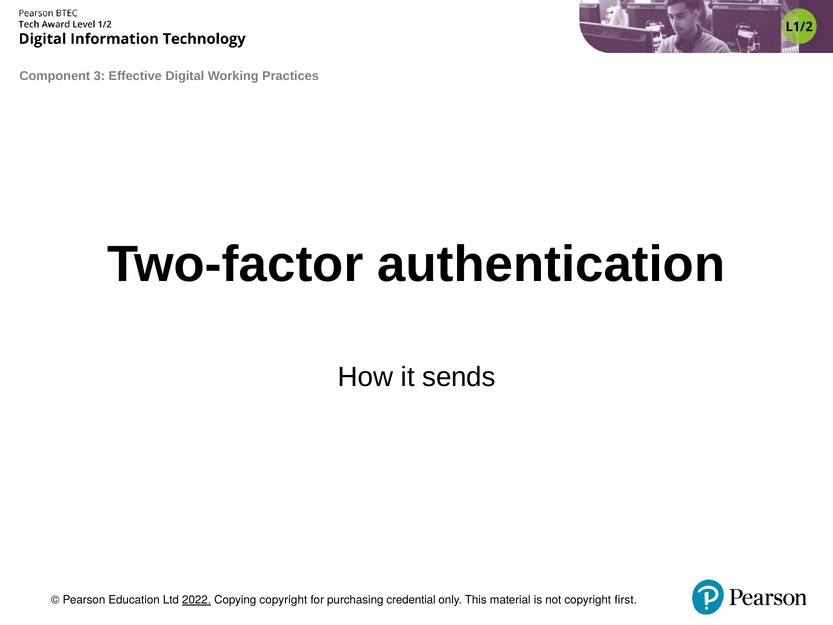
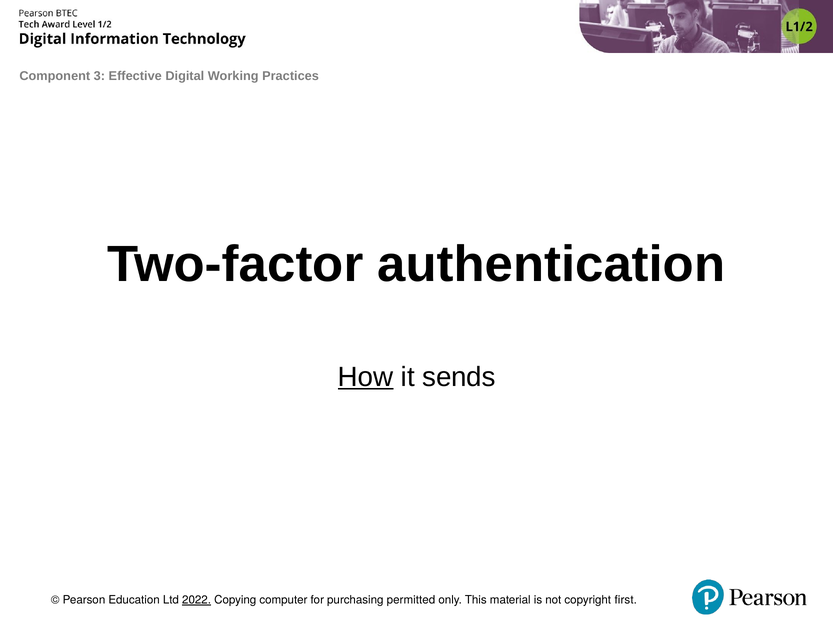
How underline: none -> present (366, 377)
Copying copyright: copyright -> computer (283, 600)
credential: credential -> permitted (411, 600)
